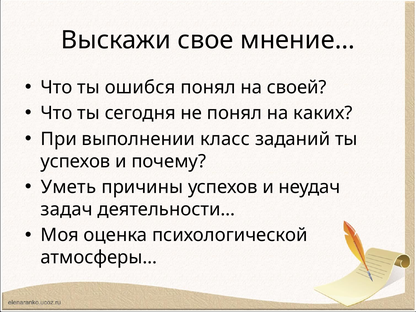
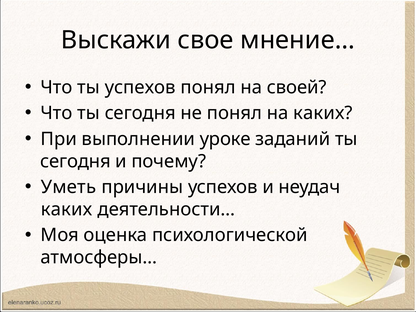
ты ошибся: ошибся -> успехов (140, 87)
класс: класс -> уроке (225, 139)
успехов: успехов -> сегодня (75, 161)
задач: задач -> каких (67, 209)
